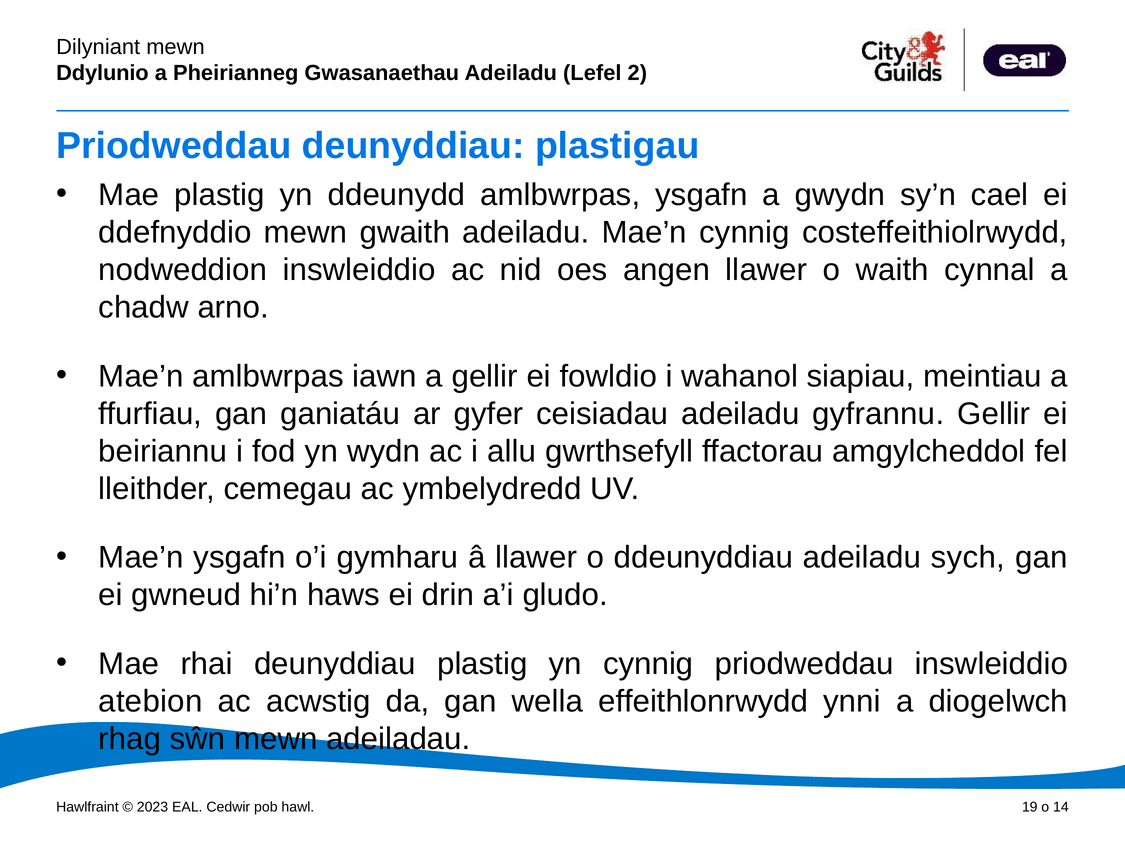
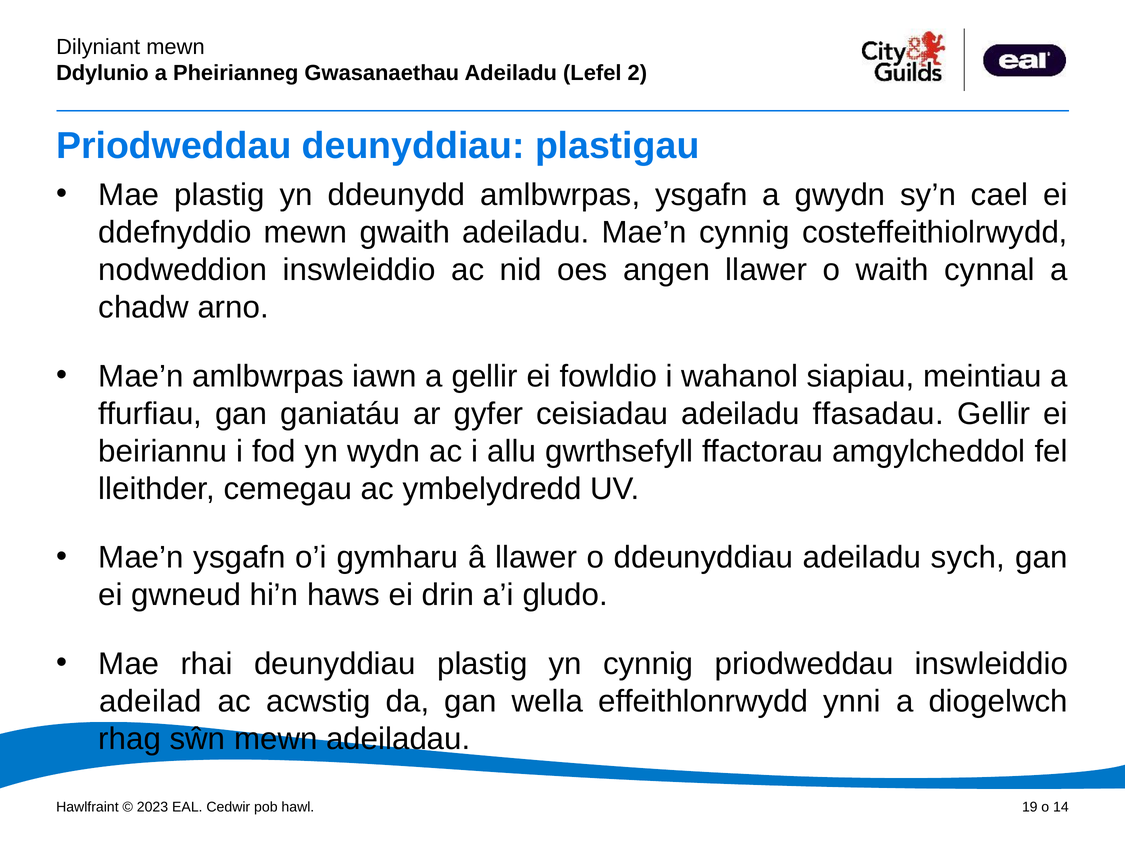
gyfrannu: gyfrannu -> ffasadau (878, 414)
atebion: atebion -> adeilad (150, 701)
